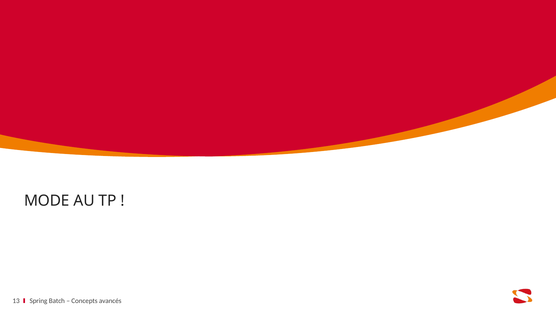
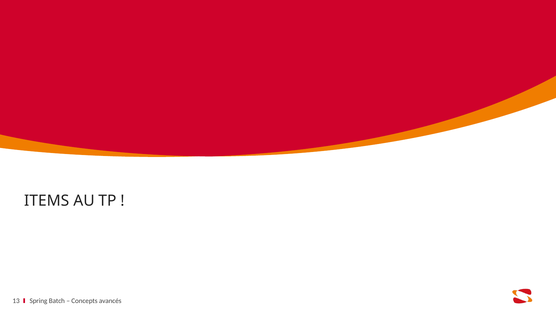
MODE: MODE -> ITEMS (47, 201)
